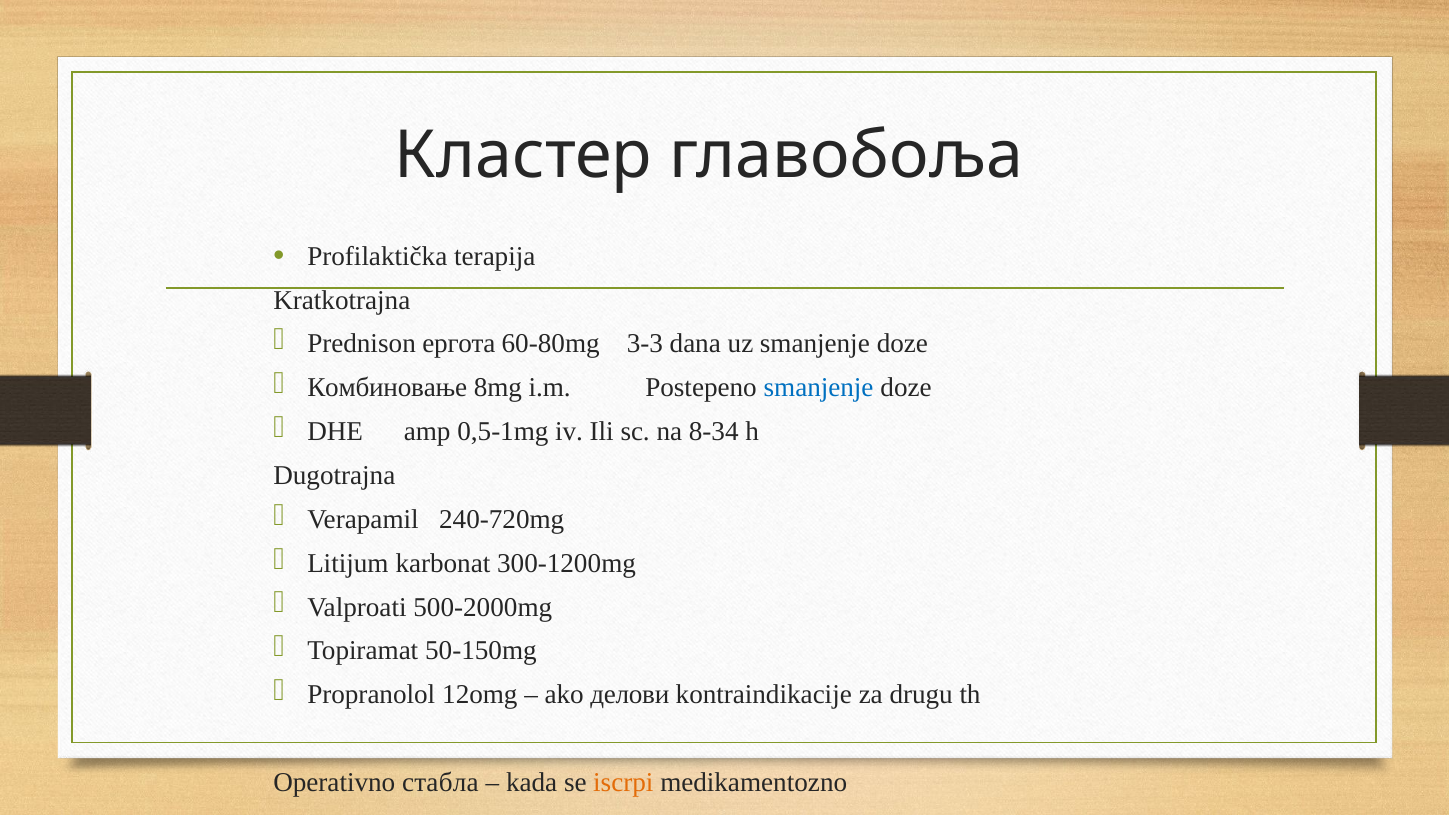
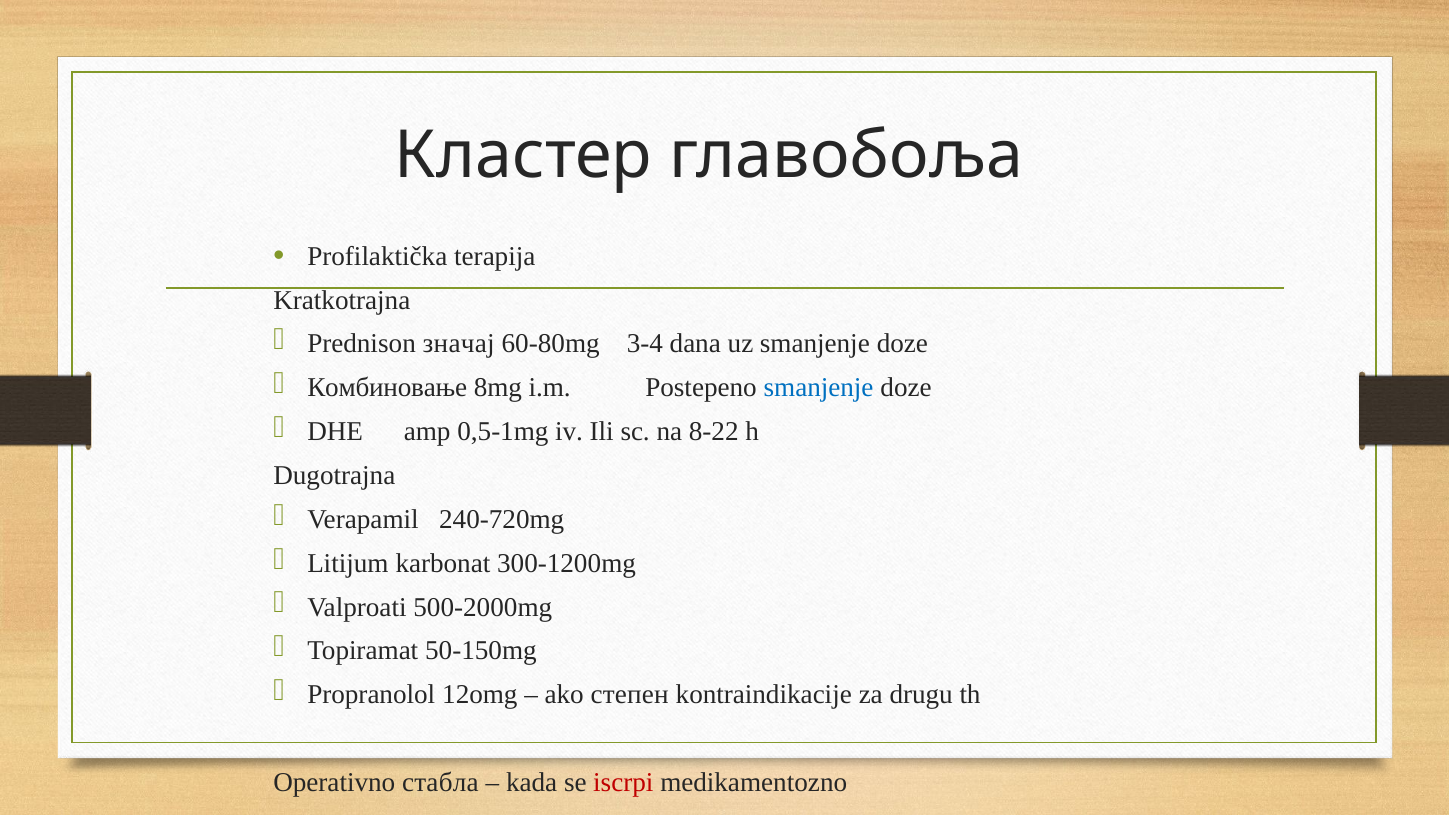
ергота: ергота -> значај (459, 344)
3-3: 3-3 -> 3-4 (645, 344)
8-34: 8-34 -> 8-22 (714, 432)
делови: делови -> степен (630, 695)
iscrpi colour: orange -> red (623, 783)
